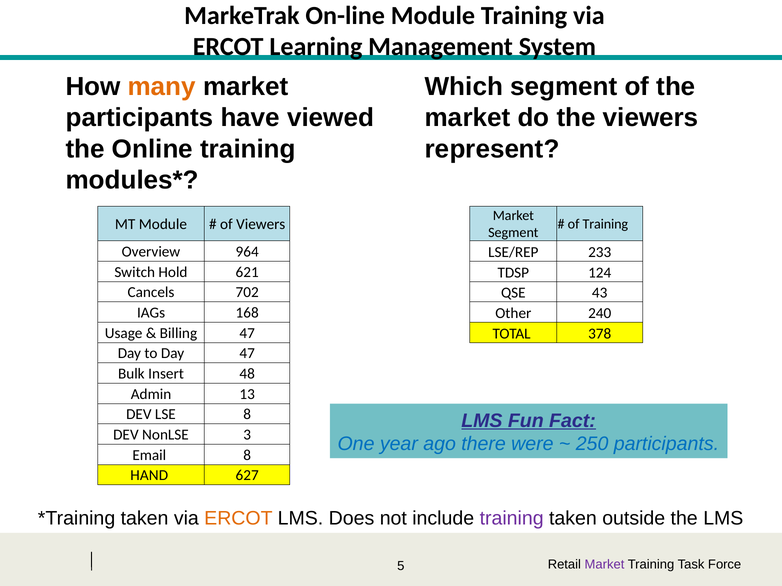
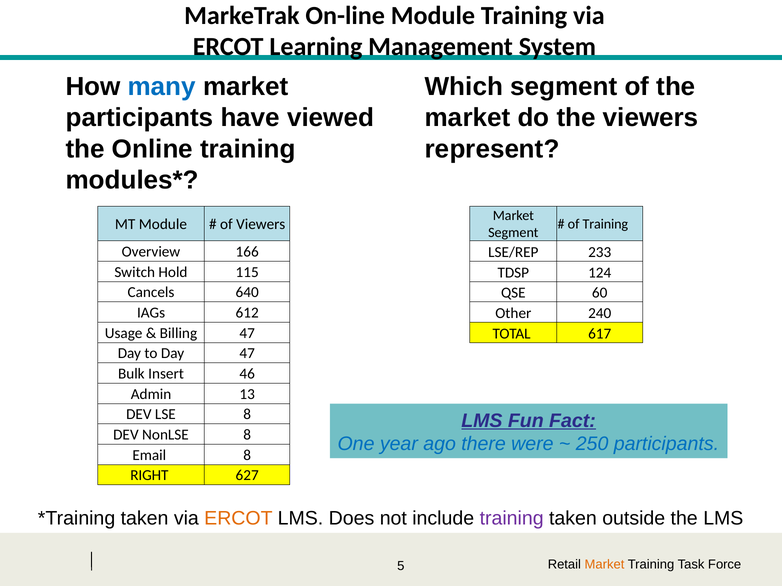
many colour: orange -> blue (162, 87)
964: 964 -> 166 (247, 252)
621: 621 -> 115 (247, 272)
702: 702 -> 640 (247, 293)
43: 43 -> 60 (600, 293)
168: 168 -> 612 (247, 313)
378: 378 -> 617 (600, 334)
48: 48 -> 46 (247, 374)
NonLSE 3: 3 -> 8 (247, 435)
HAND: HAND -> RIGHT (149, 476)
Market colour: purple -> orange (605, 565)
